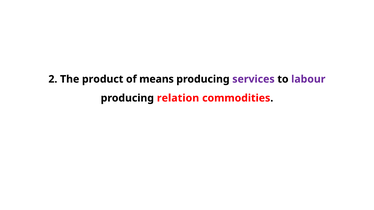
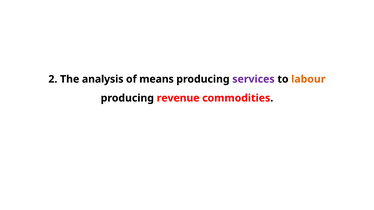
product: product -> analysis (103, 79)
labour colour: purple -> orange (308, 79)
relation: relation -> revenue (178, 98)
